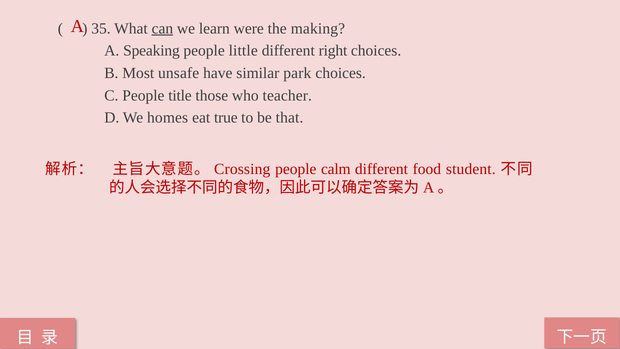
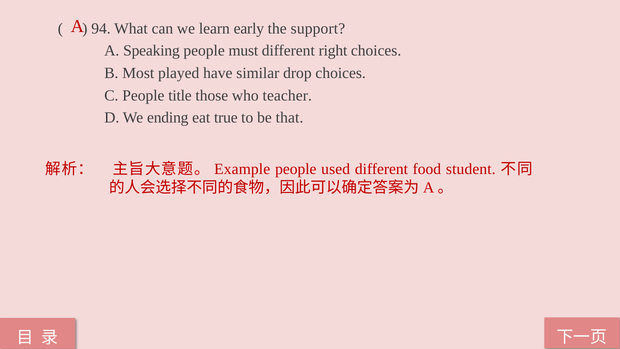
35: 35 -> 94 (101, 28)
can underline: present -> none (162, 28)
were: were -> early (249, 28)
making: making -> support (318, 28)
little: little -> must (243, 51)
unsafe: unsafe -> played (179, 73)
park: park -> drop (297, 73)
homes: homes -> ending (168, 118)
Crossing: Crossing -> Example (242, 169)
calm: calm -> used (336, 169)
